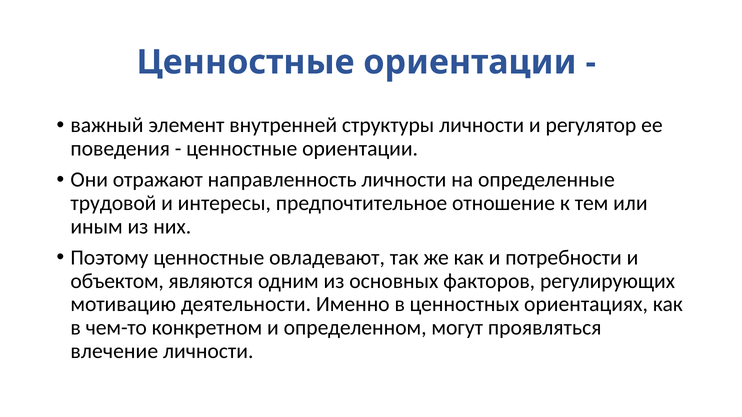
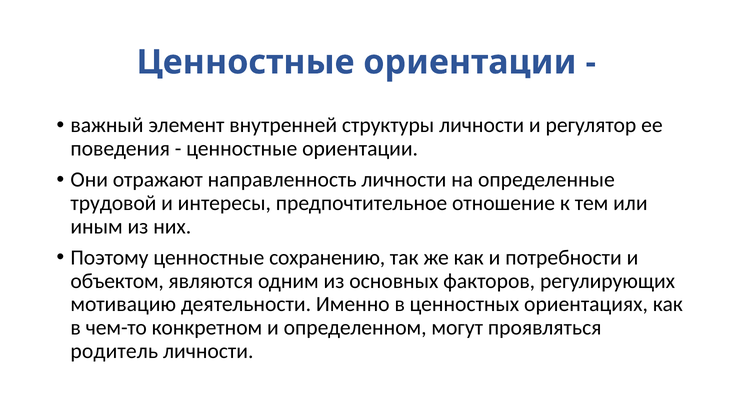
овладевают: овладевают -> сохранению (327, 258)
влечение: влечение -> родитель (114, 351)
